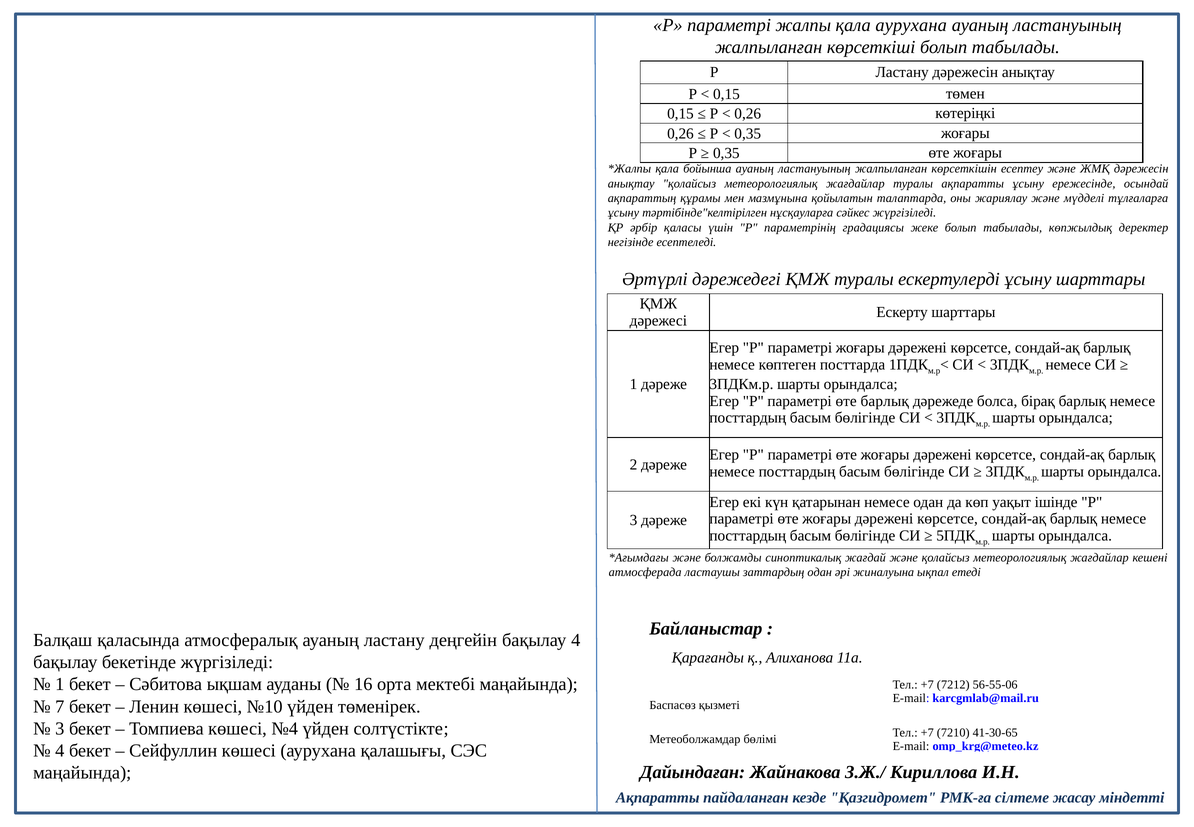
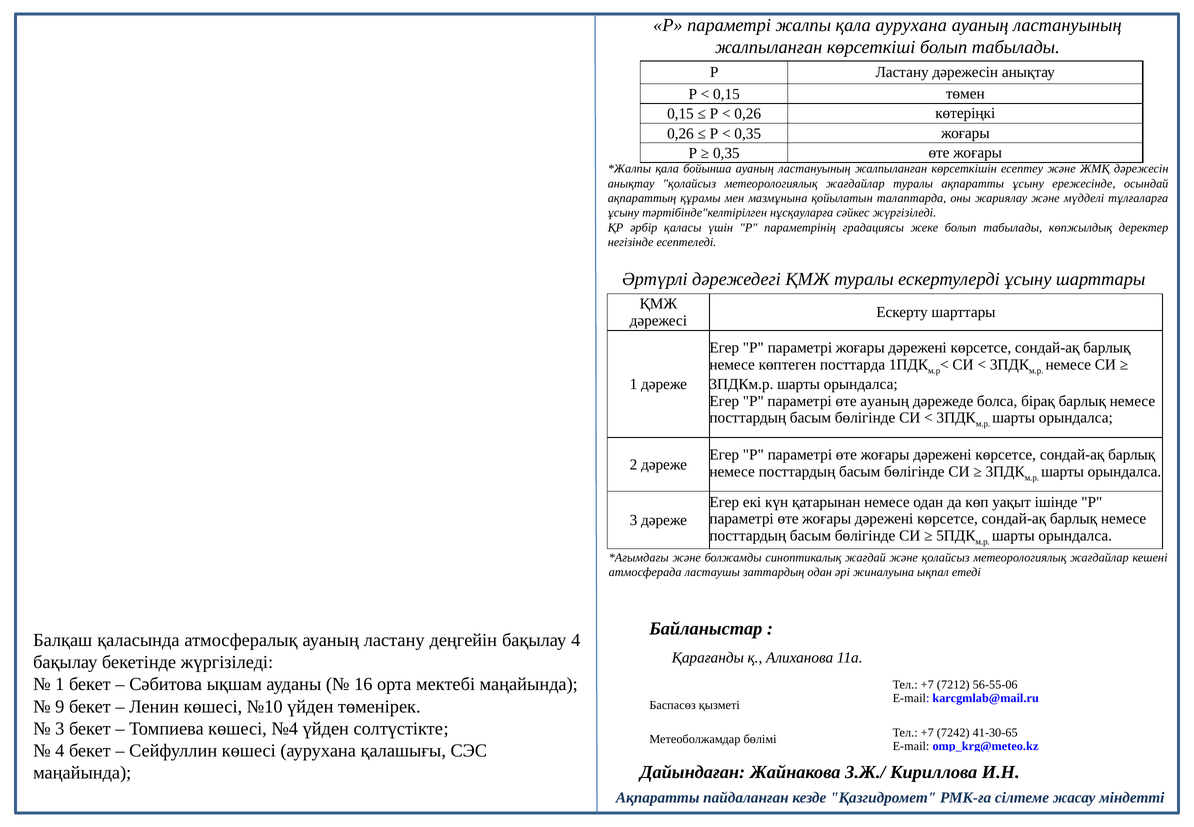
өте барлық: барлық -> ауаның (885, 401)
7: 7 -> 9 (60, 706)
7210: 7210 -> 7242 (953, 732)
